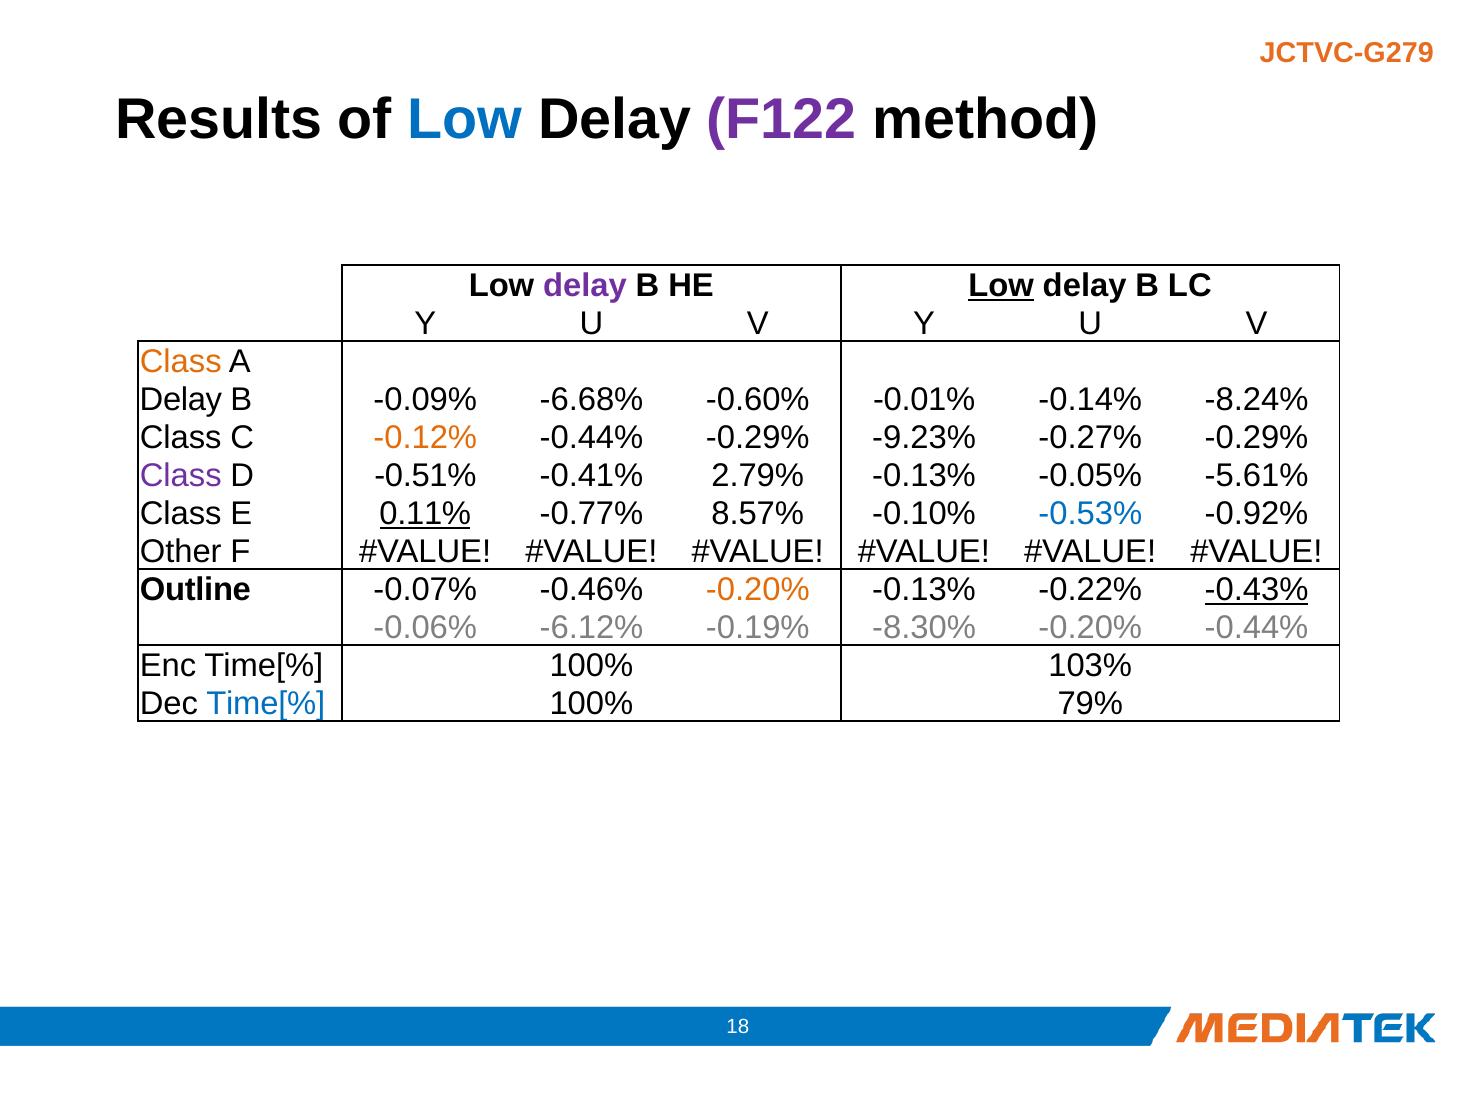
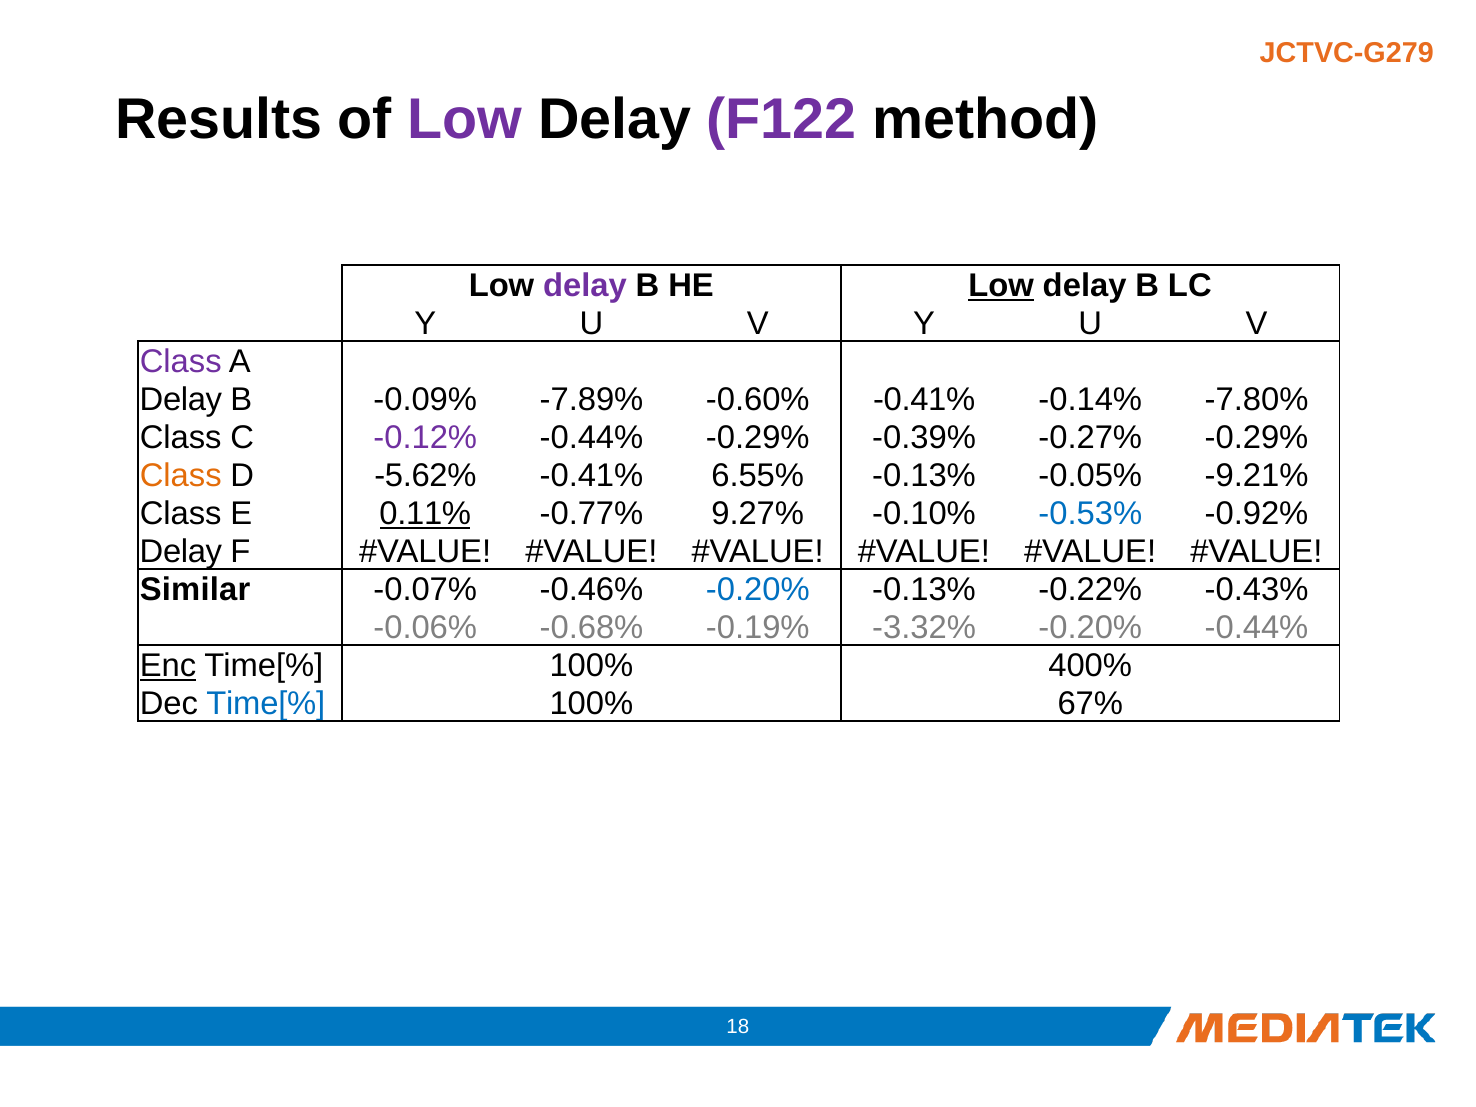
Low colour: blue -> purple (465, 119)
Class colour: orange -> purple (181, 361)
-6.68%: -6.68% -> -7.89% (592, 400)
-0.60% -0.01%: -0.01% -> -0.41% (924, 400)
-8.24%: -8.24% -> -7.80% (1257, 400)
-0.12% colour: orange -> purple (425, 438)
-9.23%: -9.23% -> -0.39% (924, 438)
Class colour: purple -> orange (181, 476)
-0.51%: -0.51% -> -5.62% (425, 476)
2.79%: 2.79% -> 6.55% (758, 476)
-5.61%: -5.61% -> -9.21% (1257, 476)
8.57%: 8.57% -> 9.27% (758, 514)
Other: Other -> Delay (181, 552)
Outline: Outline -> Similar (195, 590)
-0.20% colour: orange -> blue (758, 590)
-0.43% underline: present -> none (1257, 590)
-6.12%: -6.12% -> -0.68% (592, 628)
-8.30%: -8.30% -> -3.32% (924, 628)
Enc underline: none -> present (168, 666)
103%: 103% -> 400% (1090, 666)
79%: 79% -> 67% (1090, 704)
